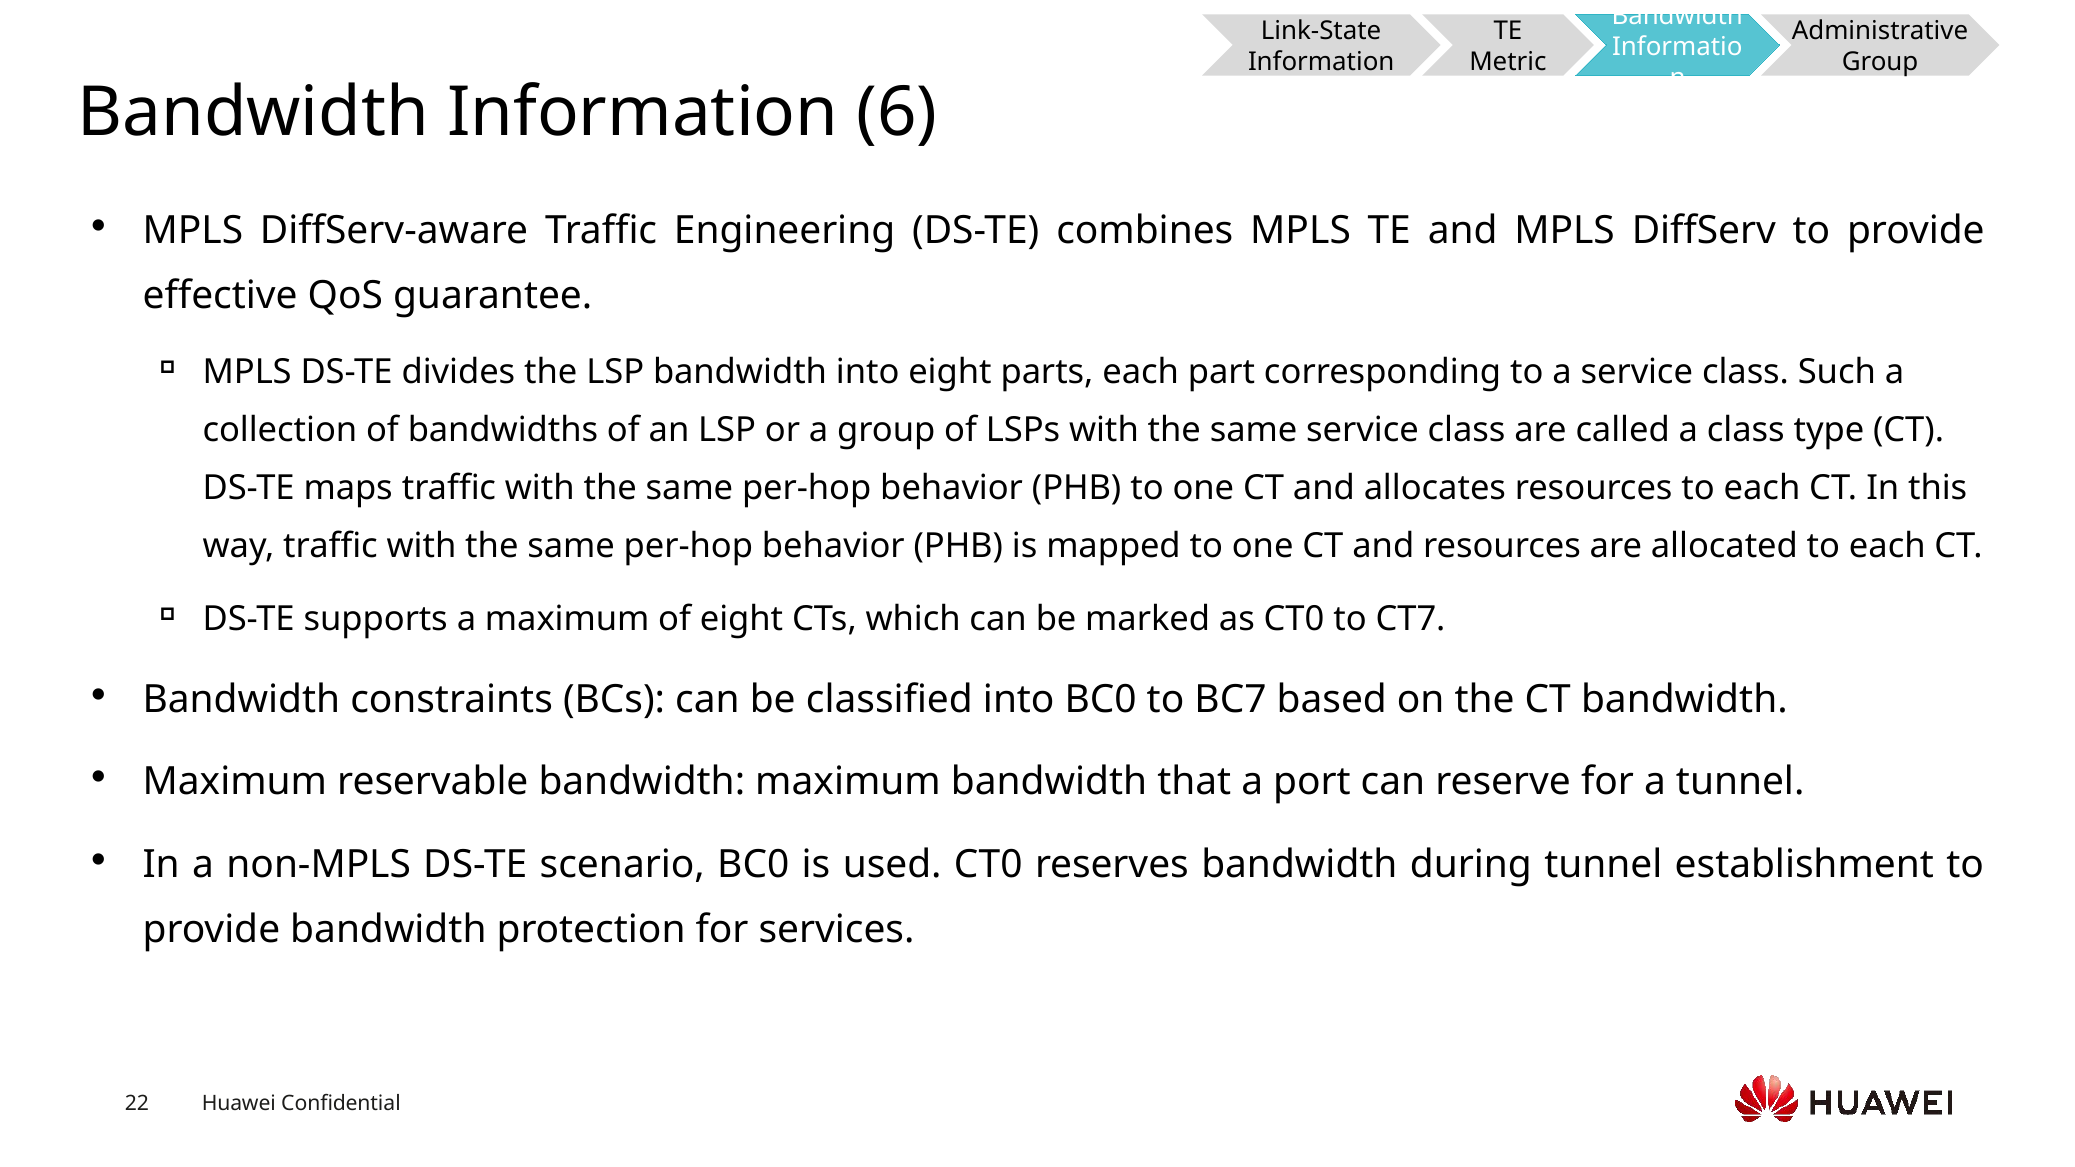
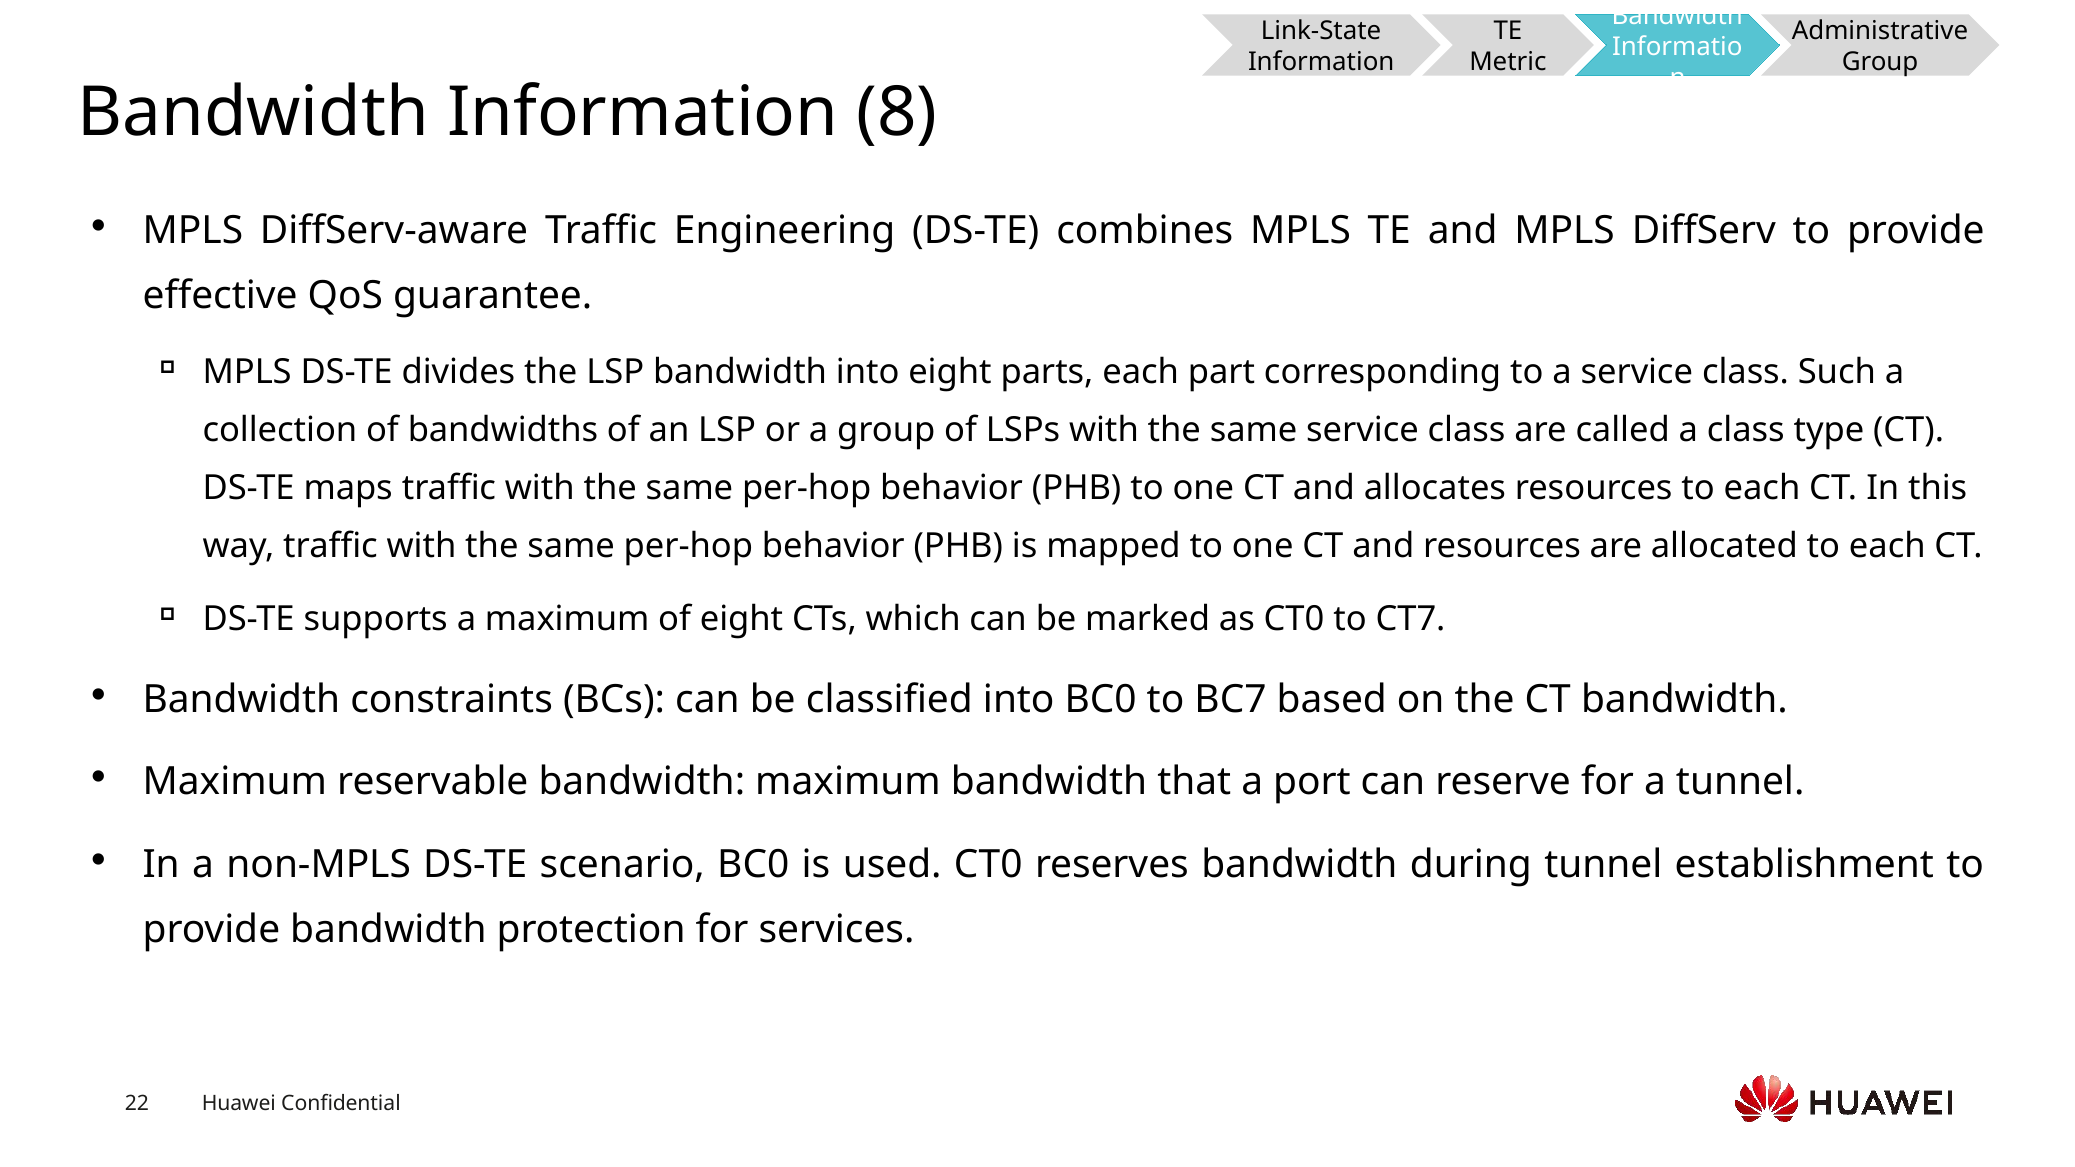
6: 6 -> 8 (897, 113)
